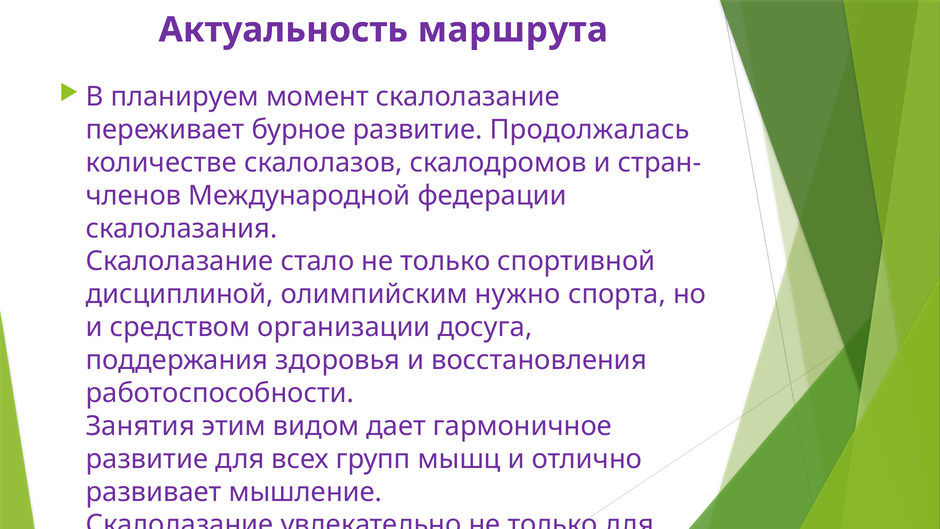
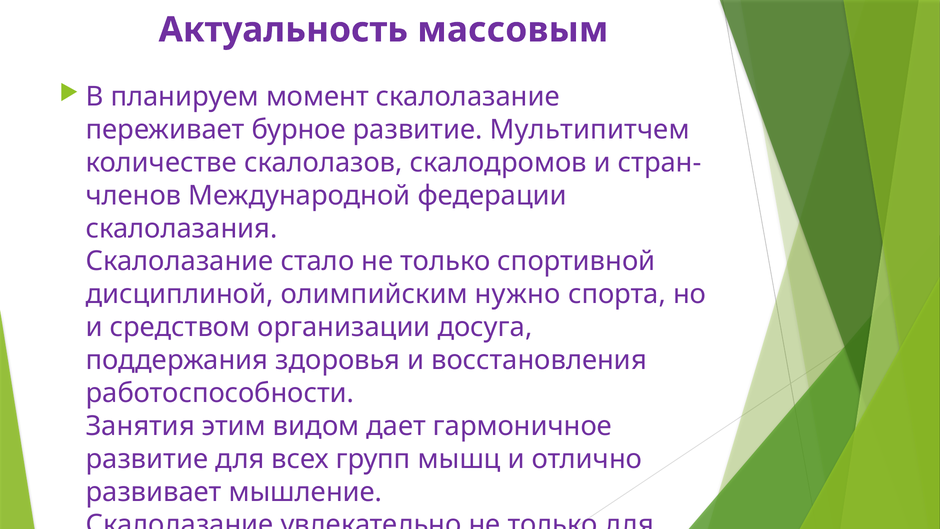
маршрута: маршрута -> массовым (513, 30)
Продолжалась: Продолжалась -> Мультипитчем (590, 130)
